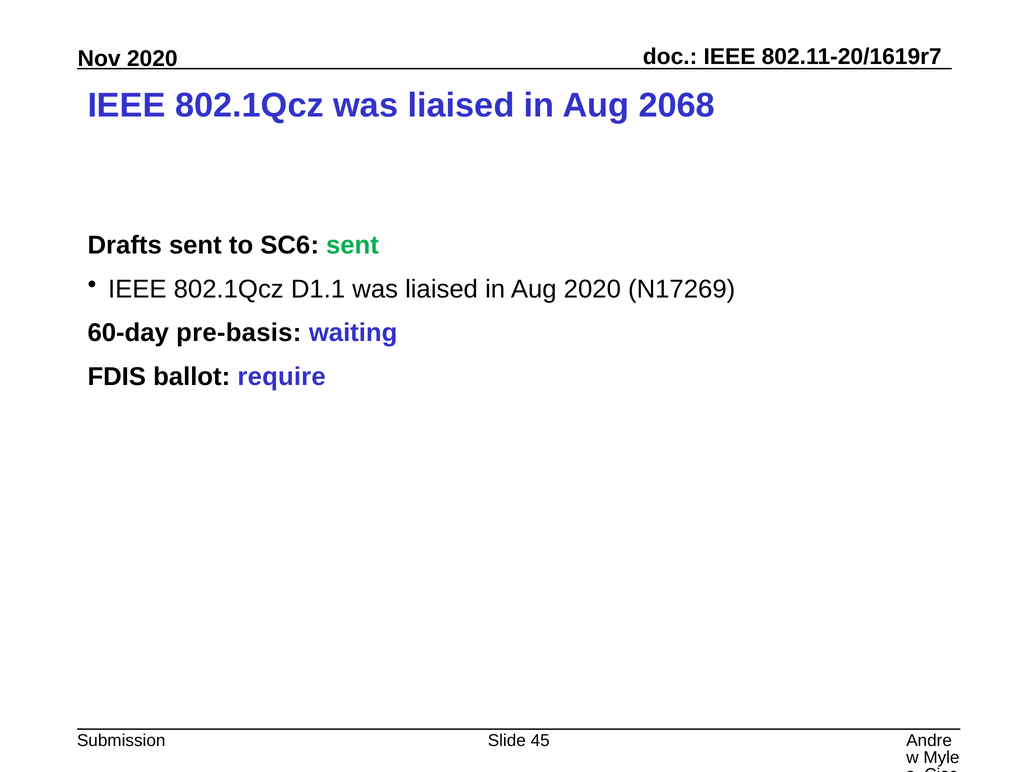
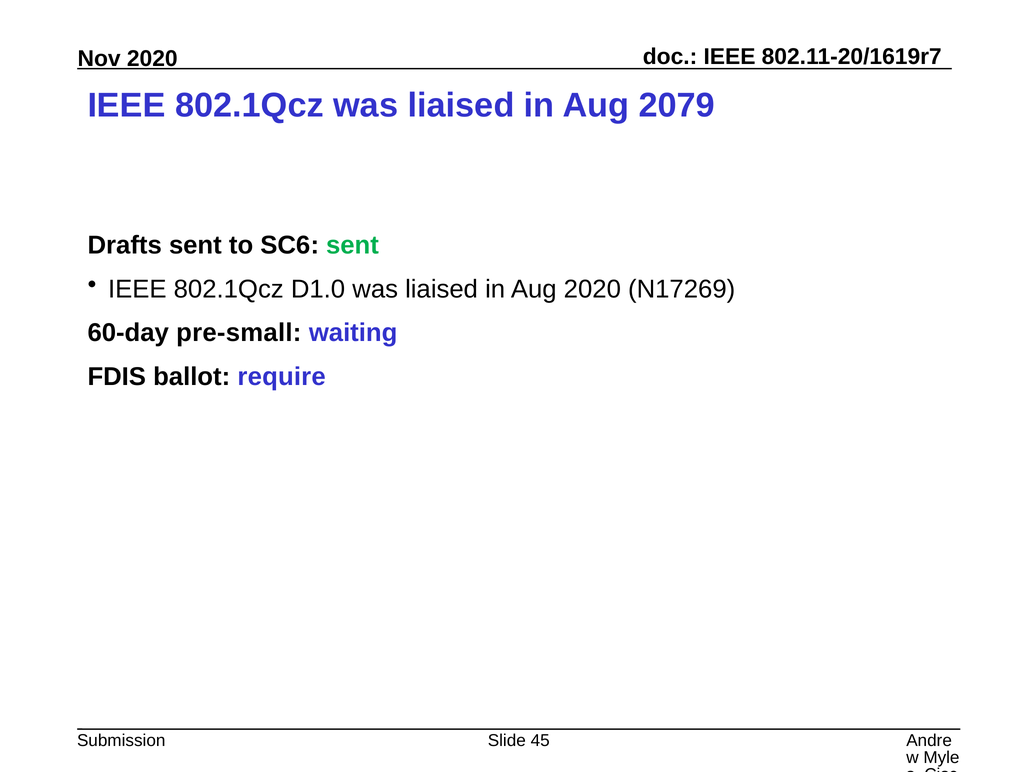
2068: 2068 -> 2079 (677, 105)
D1.1: D1.1 -> D1.0 (318, 289)
pre-basis: pre-basis -> pre-small (239, 333)
